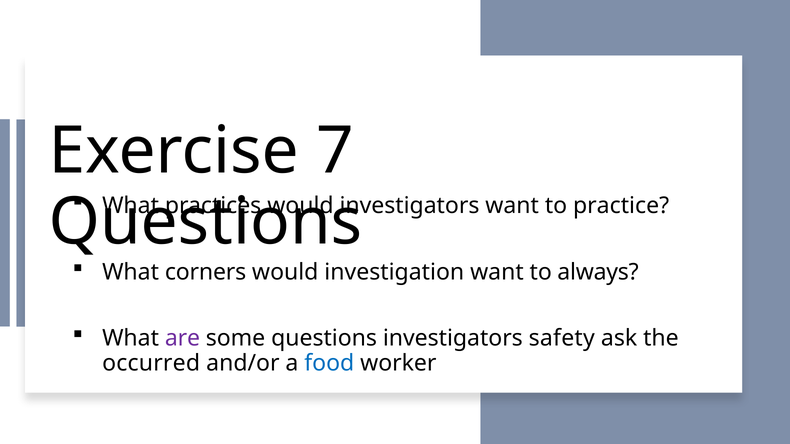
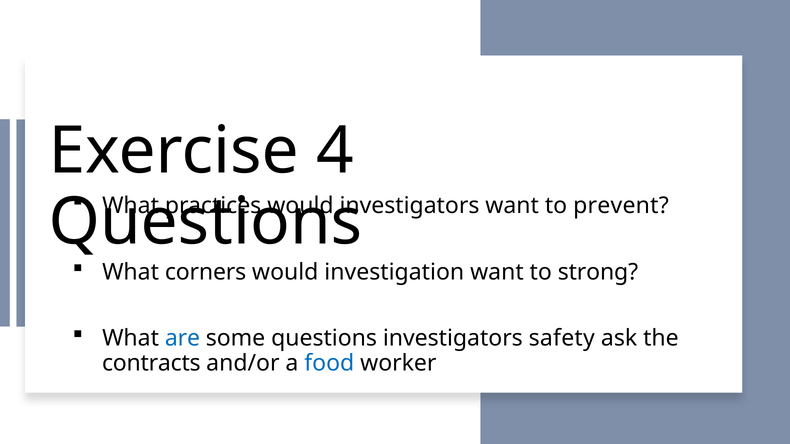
7: 7 -> 4 (335, 151)
practice: practice -> prevent (621, 206)
always: always -> strong (598, 272)
are colour: purple -> blue (182, 338)
occurred: occurred -> contracts (151, 363)
